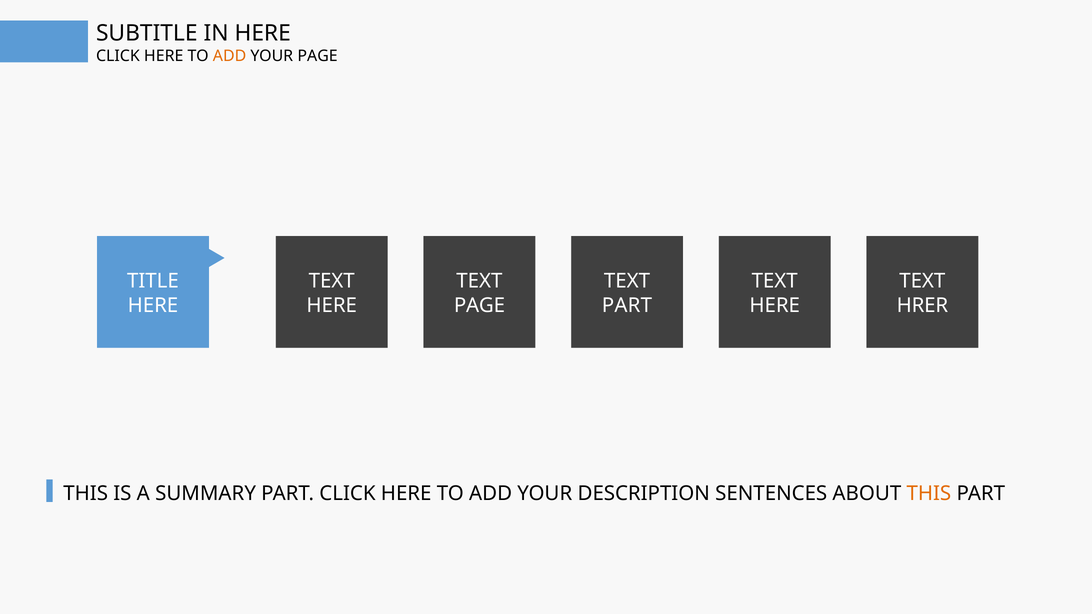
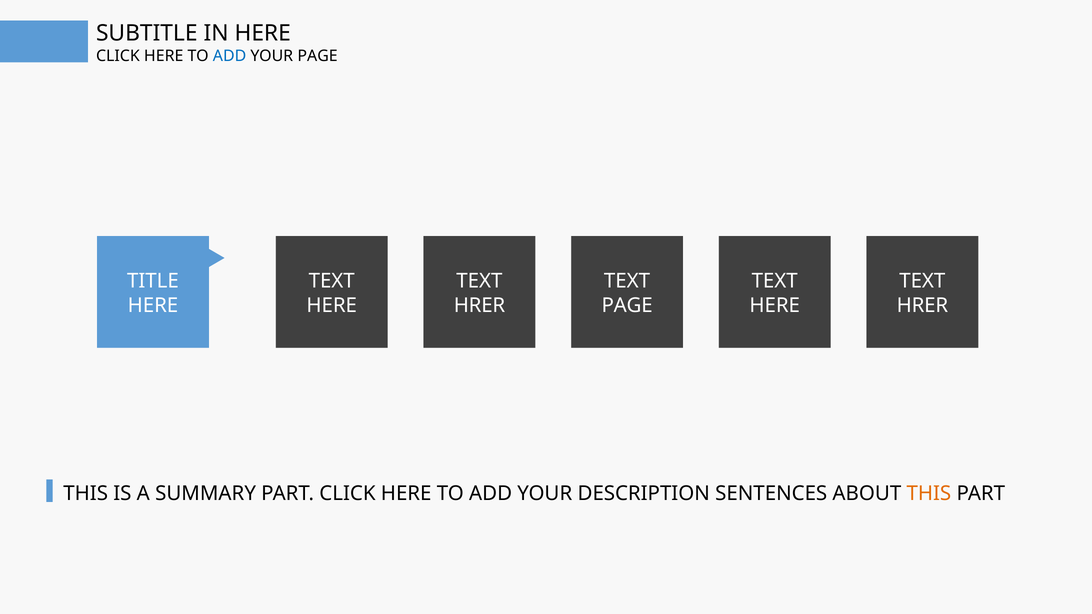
ADD colour: orange -> blue (230, 56)
PAGE: PAGE -> HRER (479, 306)
PART: PART -> PAGE (627, 306)
